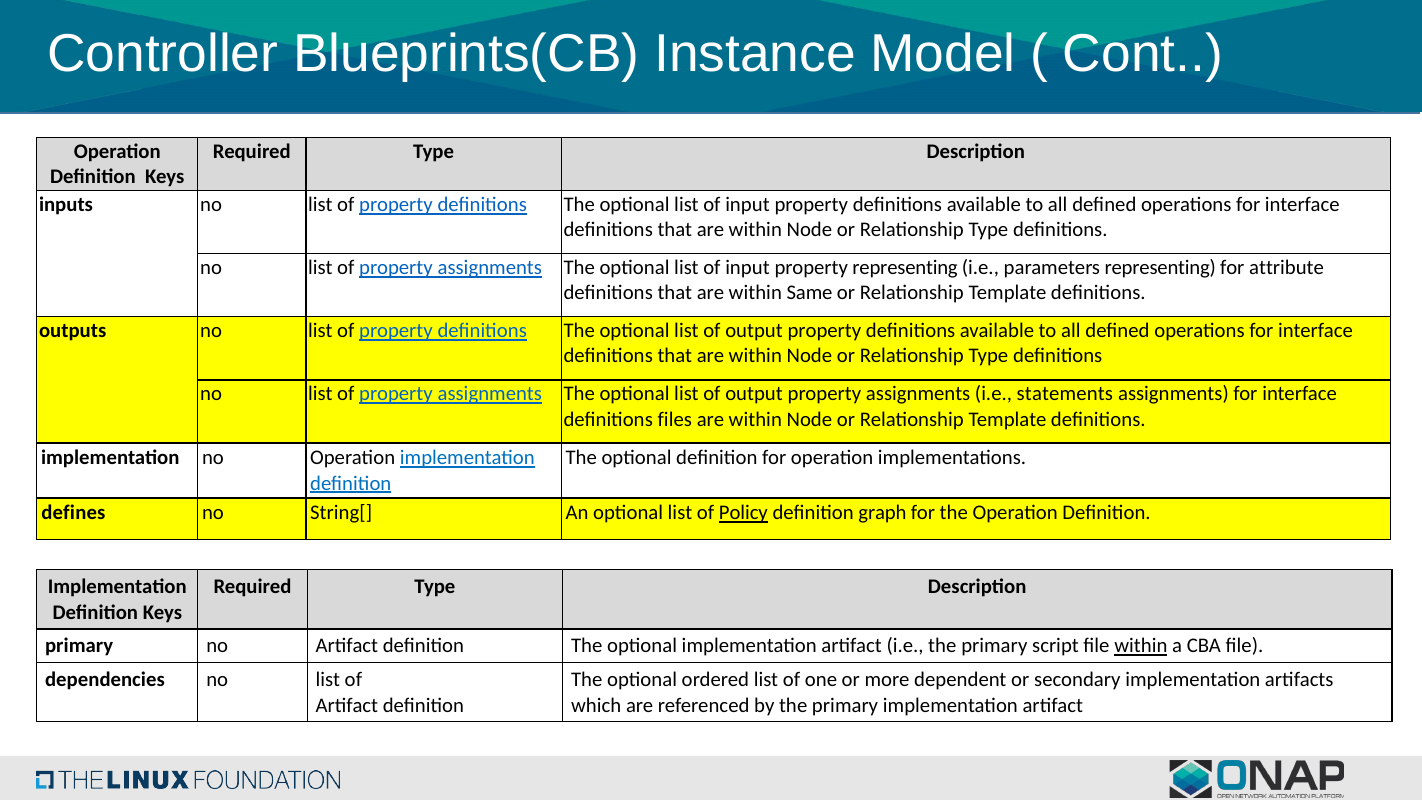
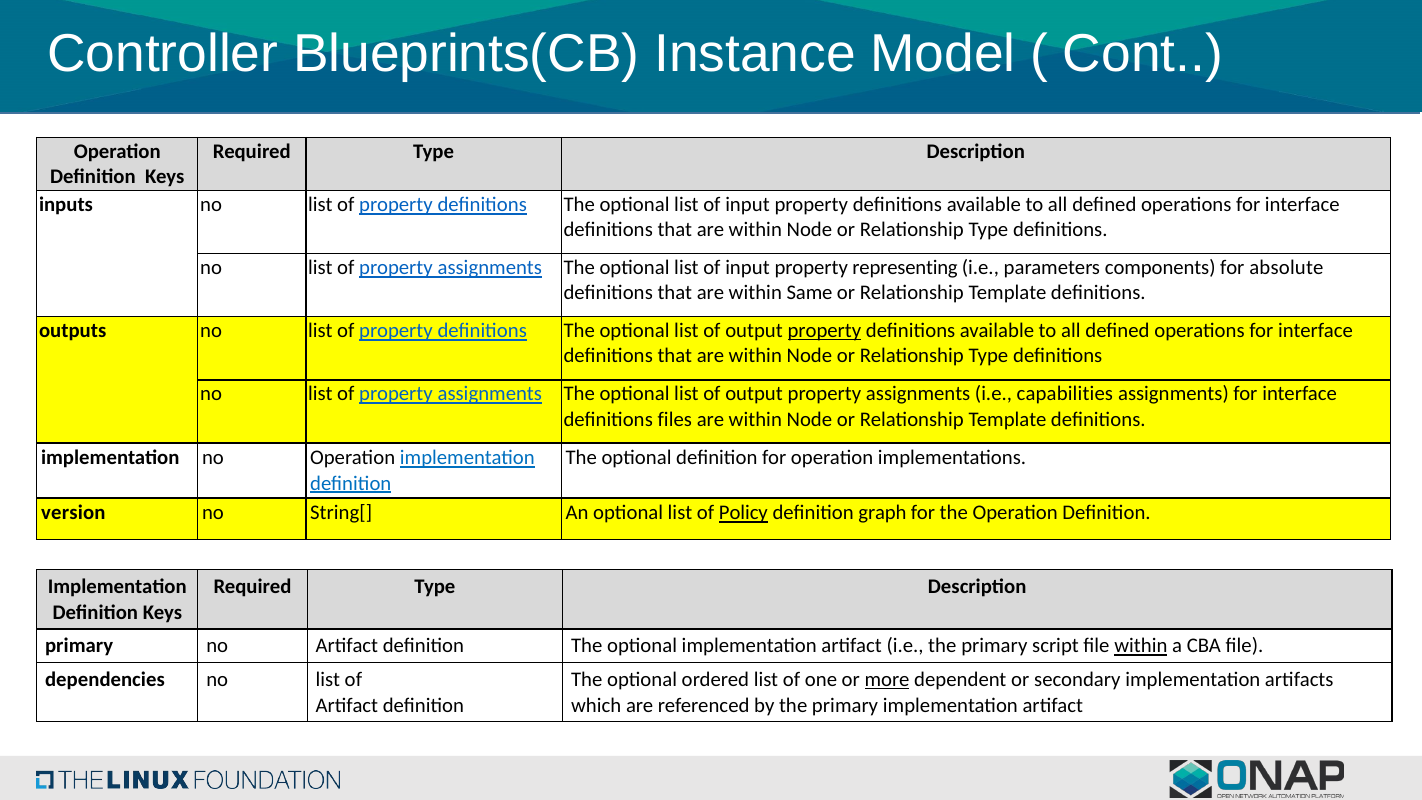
parameters representing: representing -> components (1160, 268)
attribute: attribute -> absolute (1286, 268)
property underline: none -> present (824, 331)
statements: statements -> capabilities (1065, 394)
defines: defines -> version (73, 513)
more underline: none -> present (887, 680)
